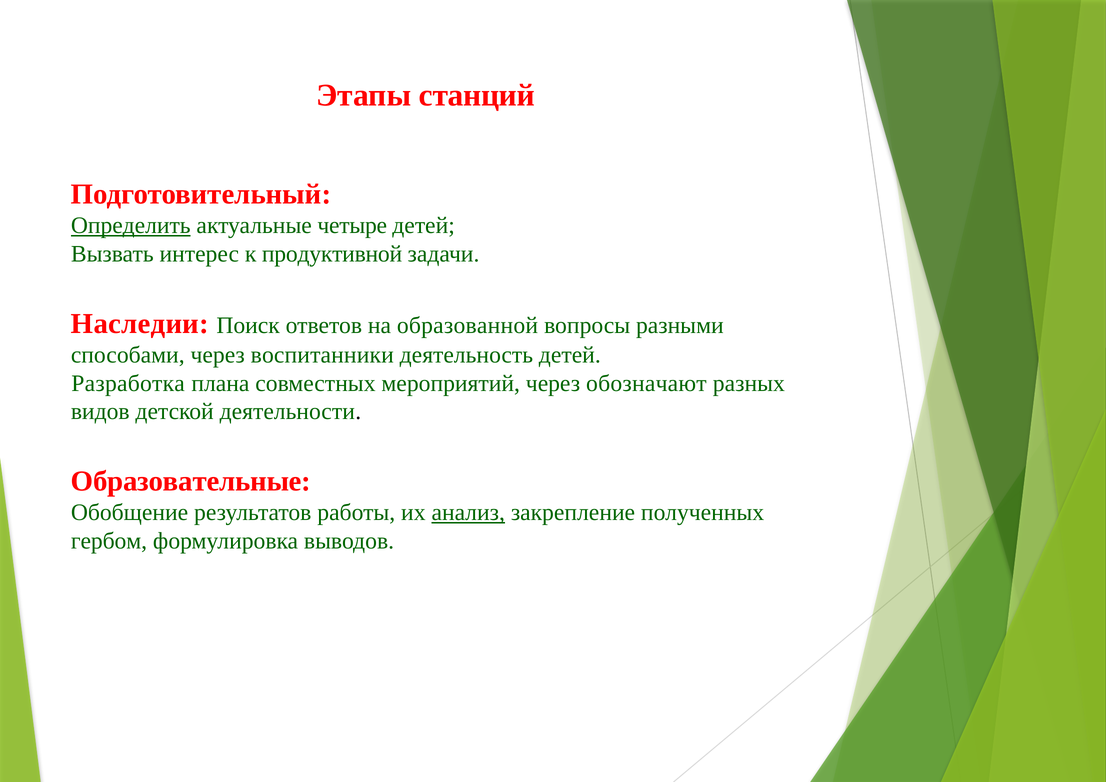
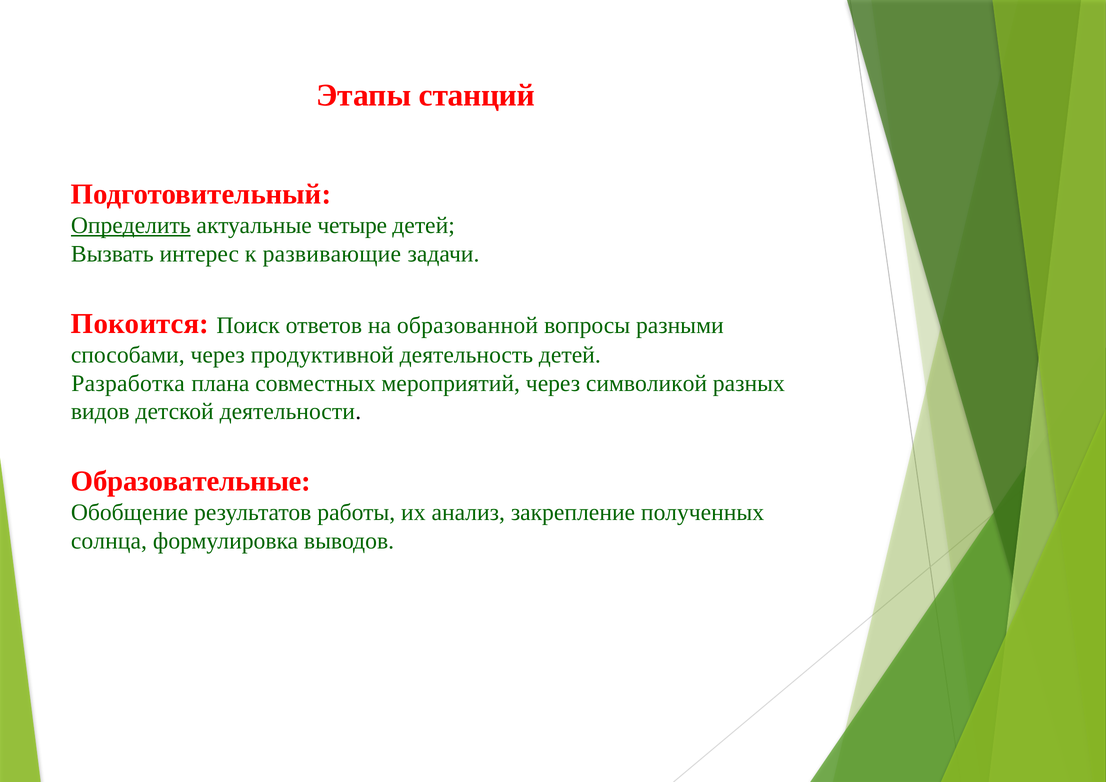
продуктивной: продуктивной -> развивающие (332, 254)
Наследии: Наследии -> Покоится (140, 324)
воспитанники: воспитанники -> продуктивной (322, 355)
обозначают: обозначают -> символикой (647, 383)
анализ underline: present -> none (468, 512)
гербом: гербом -> солнца (109, 541)
